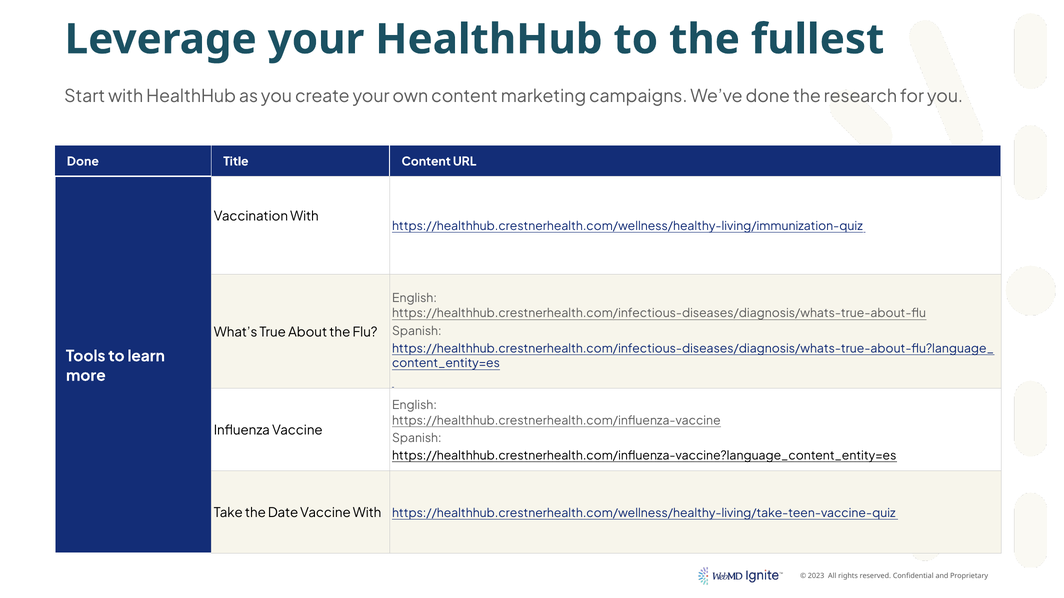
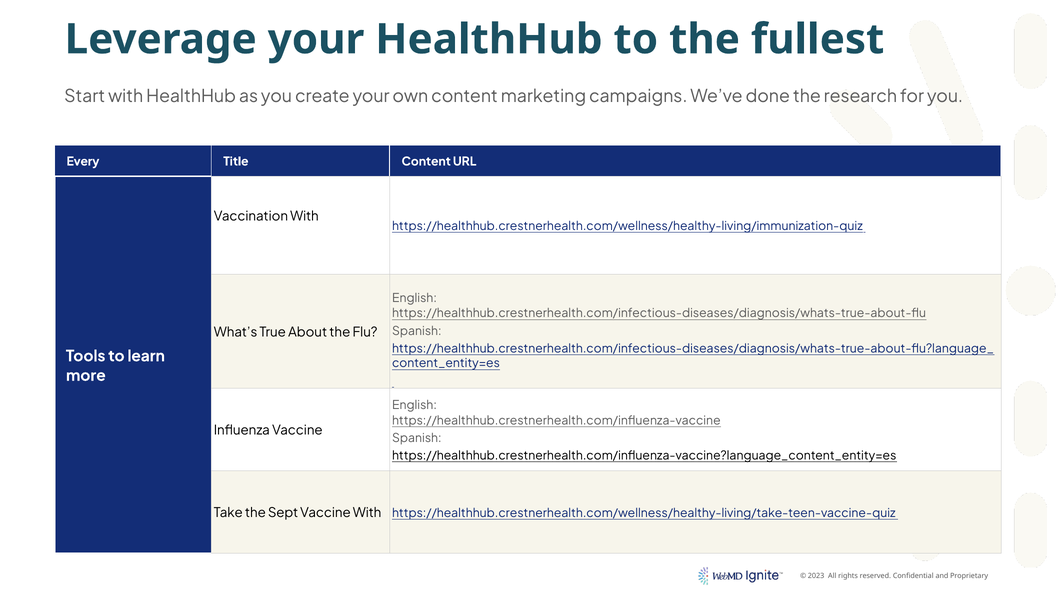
Done: Done -> Every (83, 162)
Date: Date -> Sept (283, 514)
